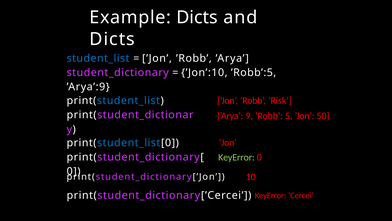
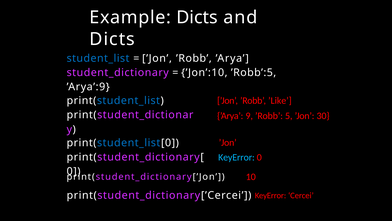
’Risk: ’Risk -> ’Like (280, 100)
50: 50 -> 30 (323, 116)
KeyError colour: light green -> light blue (236, 157)
